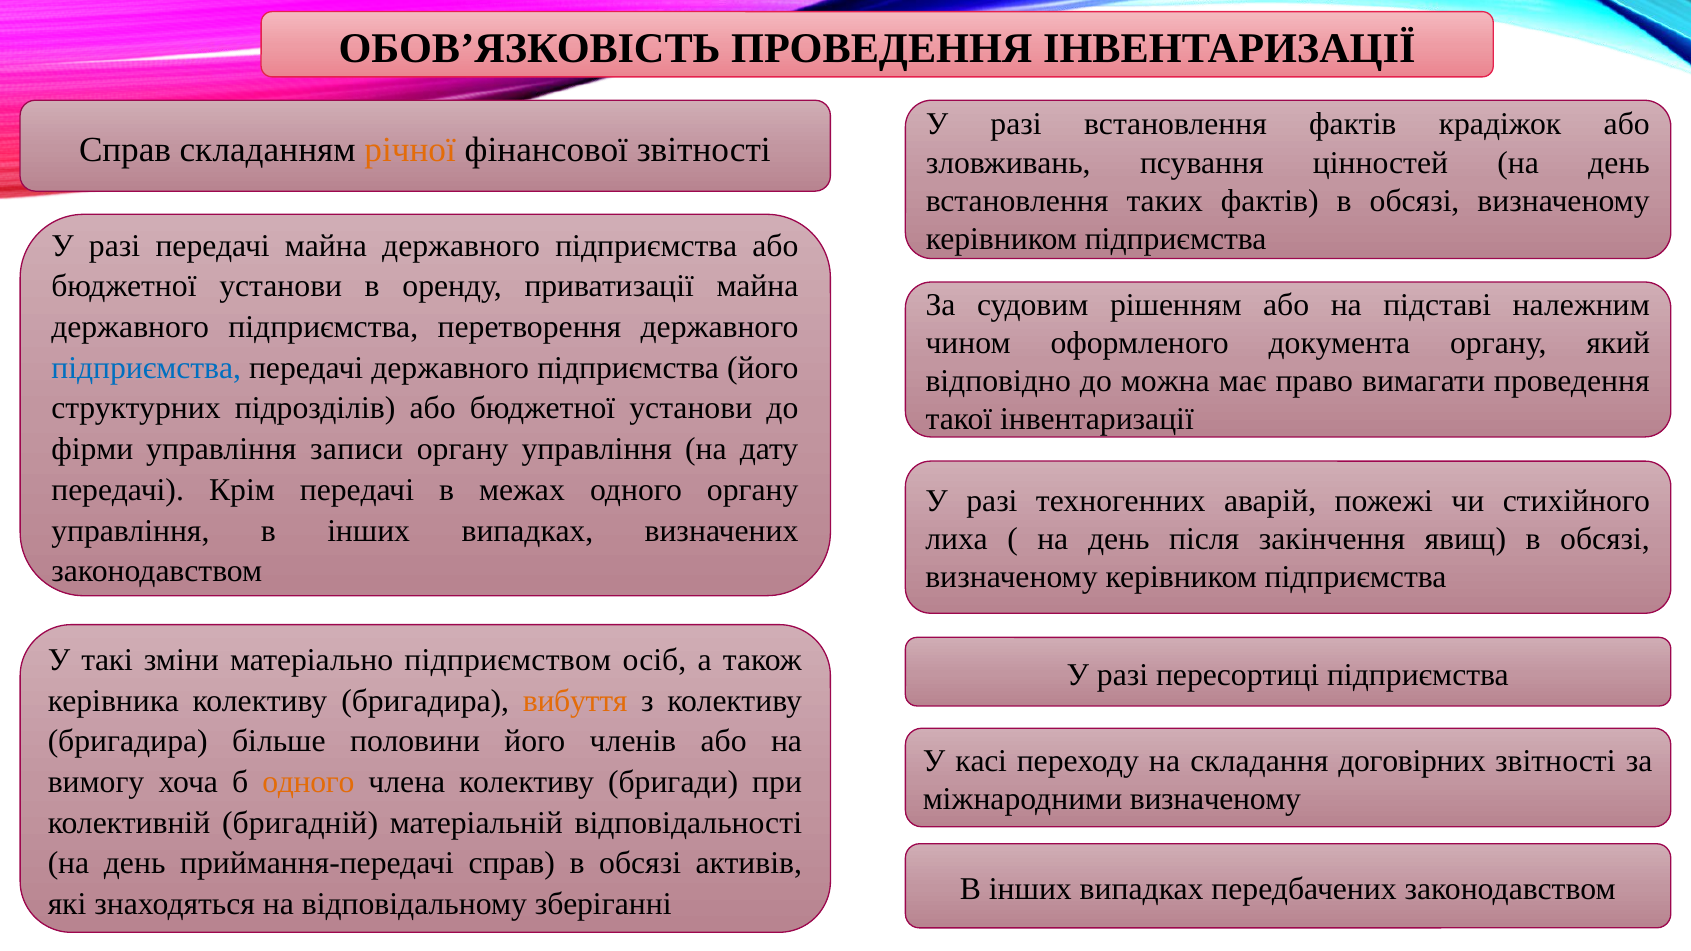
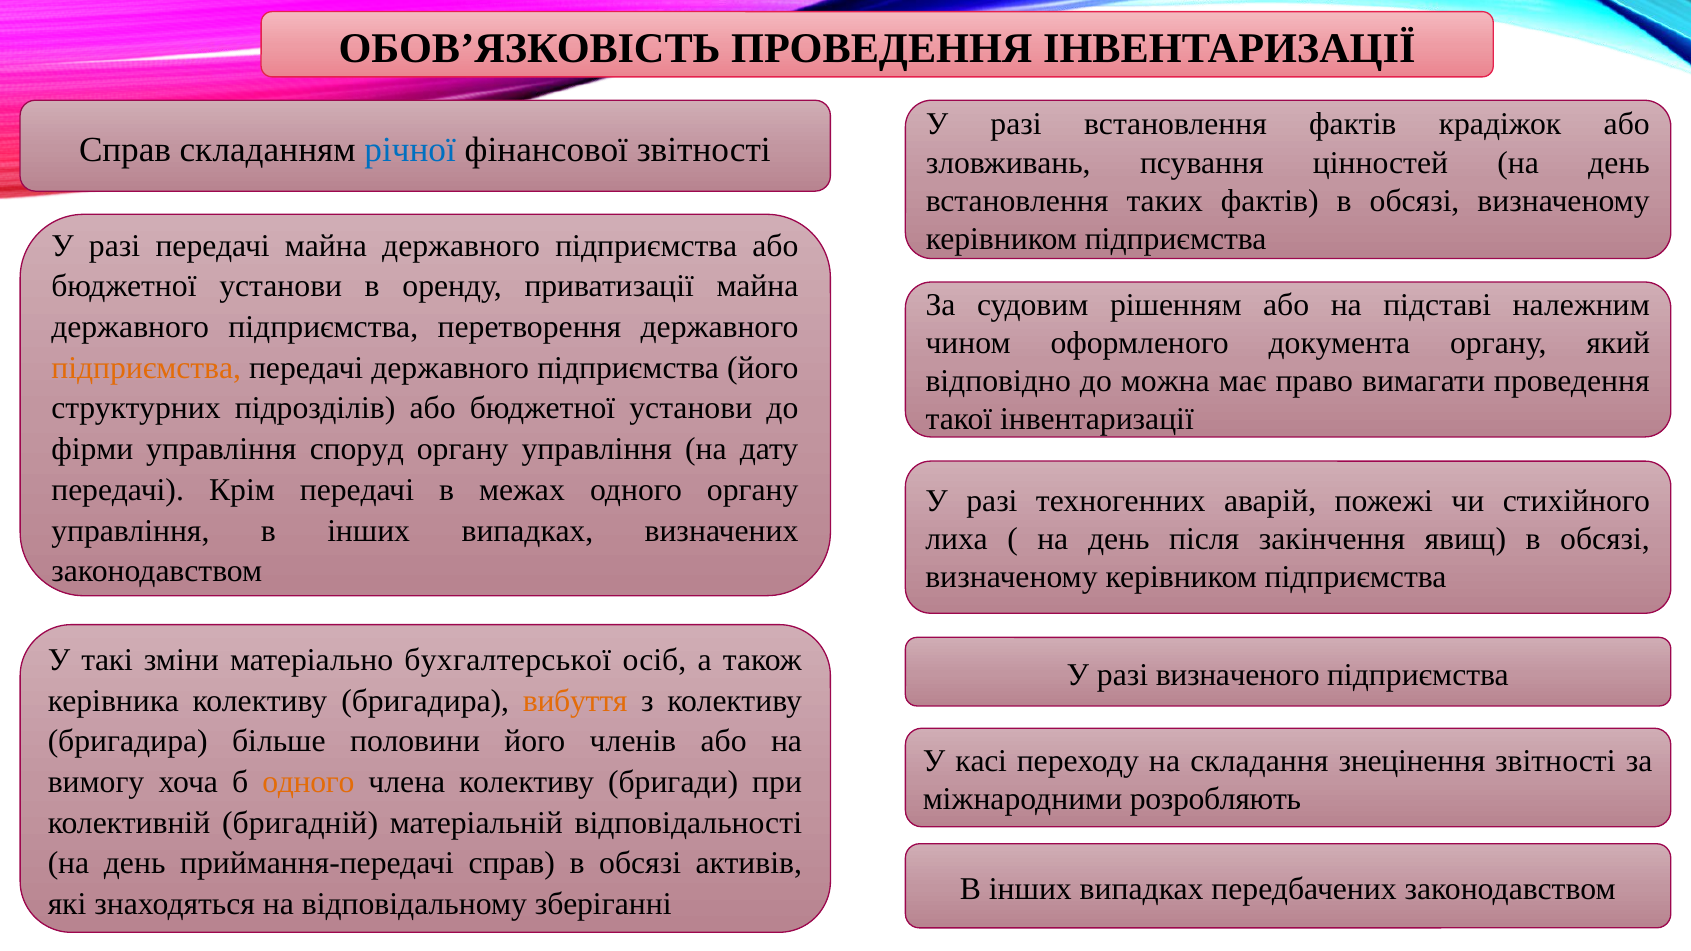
річної colour: orange -> blue (410, 150)
підприємства colour: blue -> orange (146, 368)
записи: записи -> споруд (357, 449)
підприємством: підприємством -> бухгалтерської (508, 660)
пересортиці: пересортиці -> визначеного (1238, 675)
договірних: договірних -> знецінення (1412, 761)
міжнародними визначеному: визначеному -> розробляють (1215, 799)
